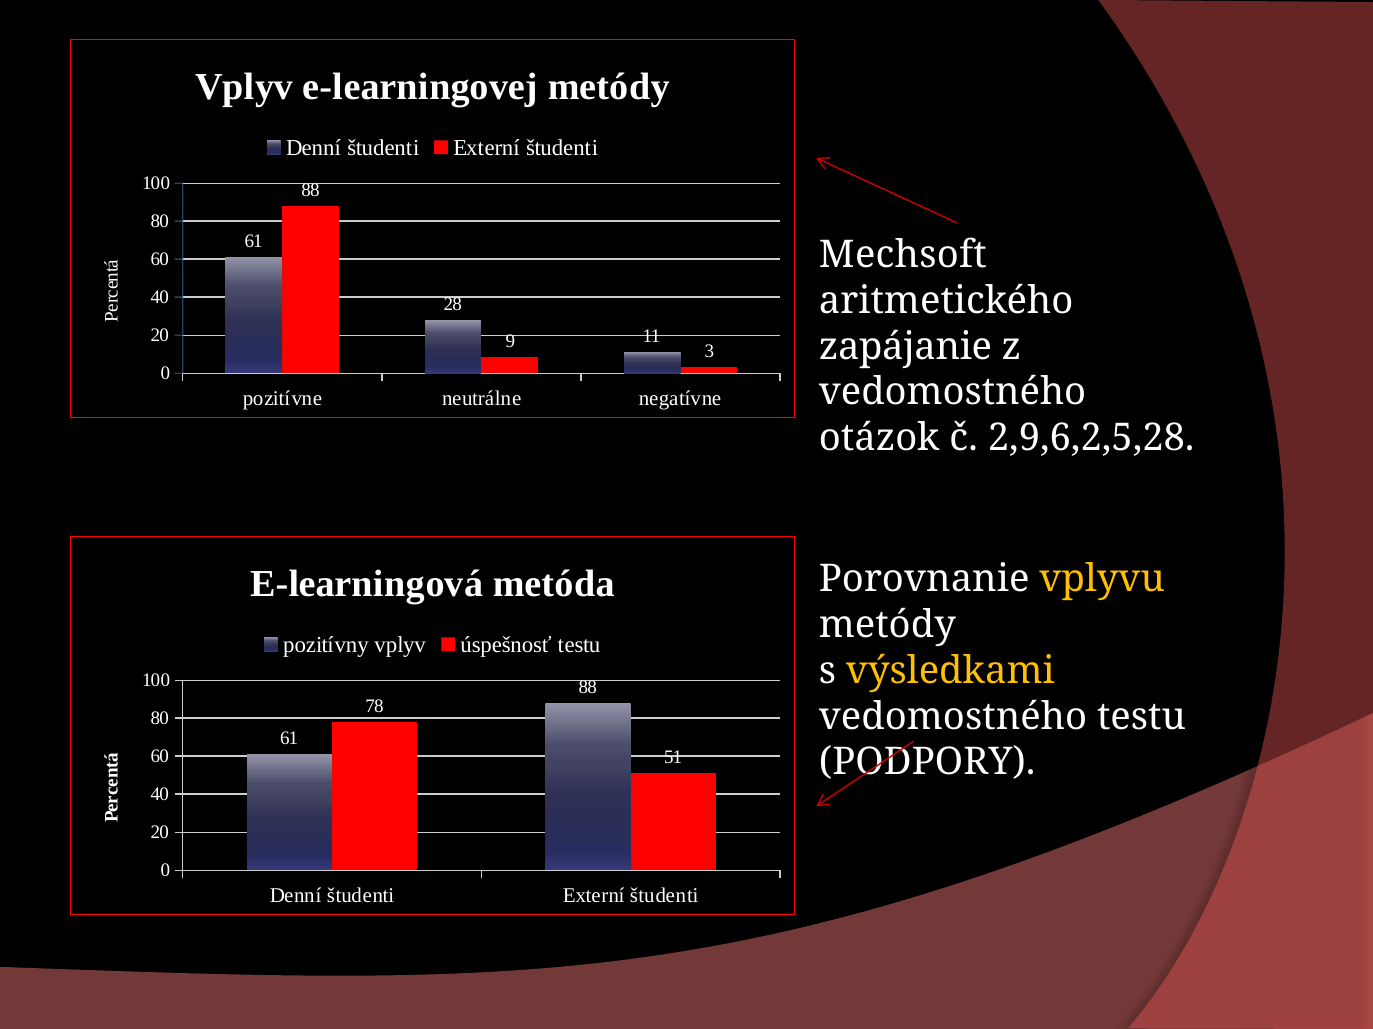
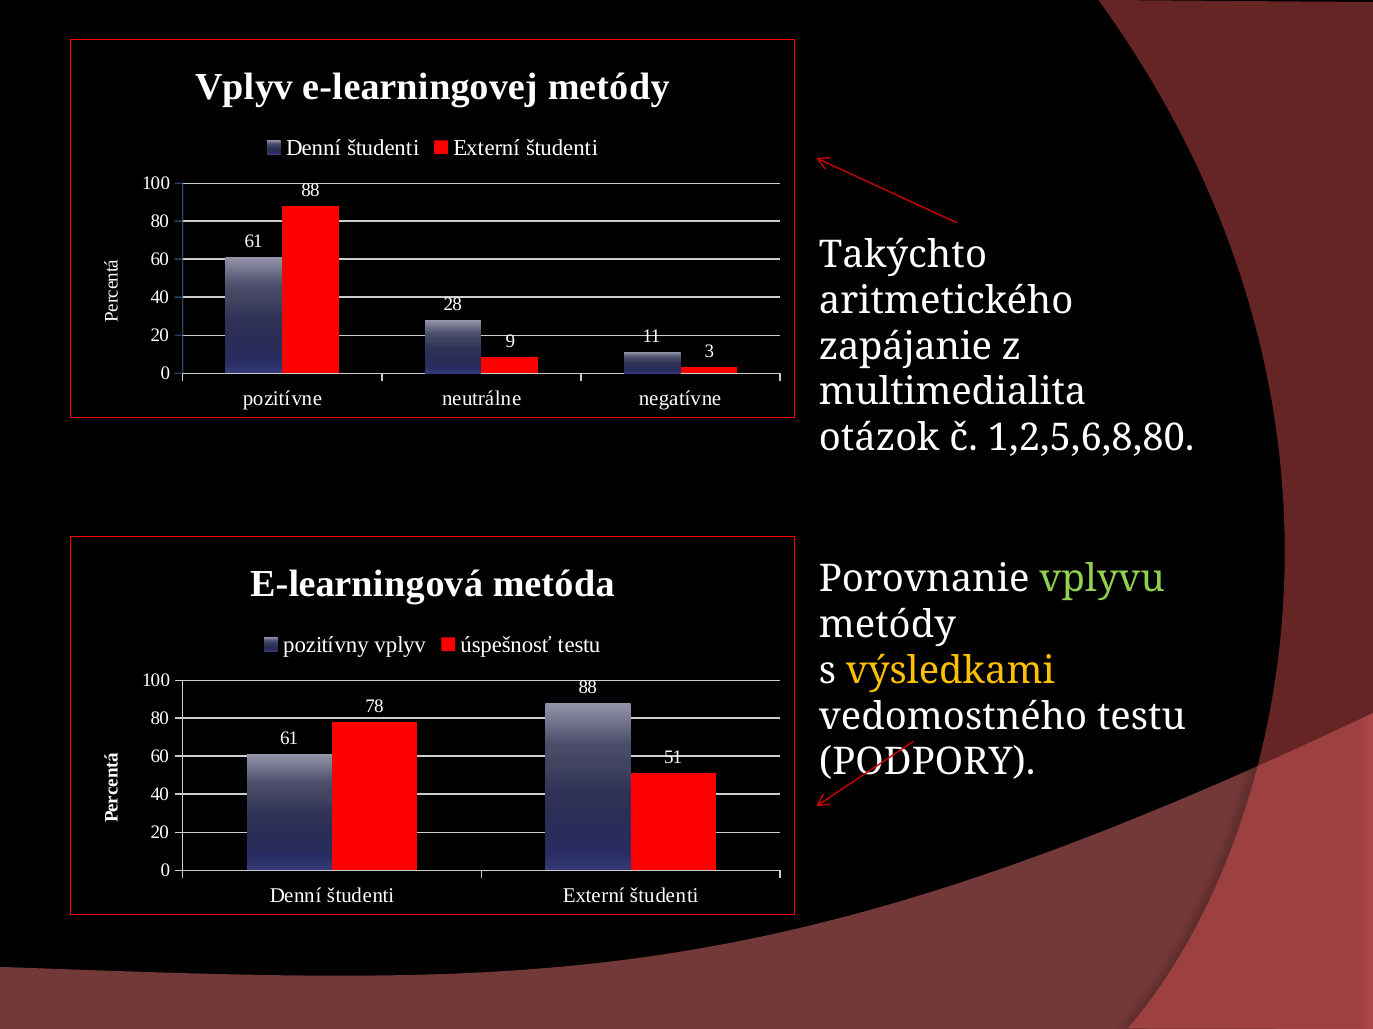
Mechsoft: Mechsoft -> Takýchto (903, 255)
vedomostného: vedomostného -> multimedialita (953, 393)
2,9,6,2,5,28: 2,9,6,2,5,28 -> 1,2,5,6,8,80 (1091, 438)
vplyvu colour: yellow -> light green (1102, 580)
